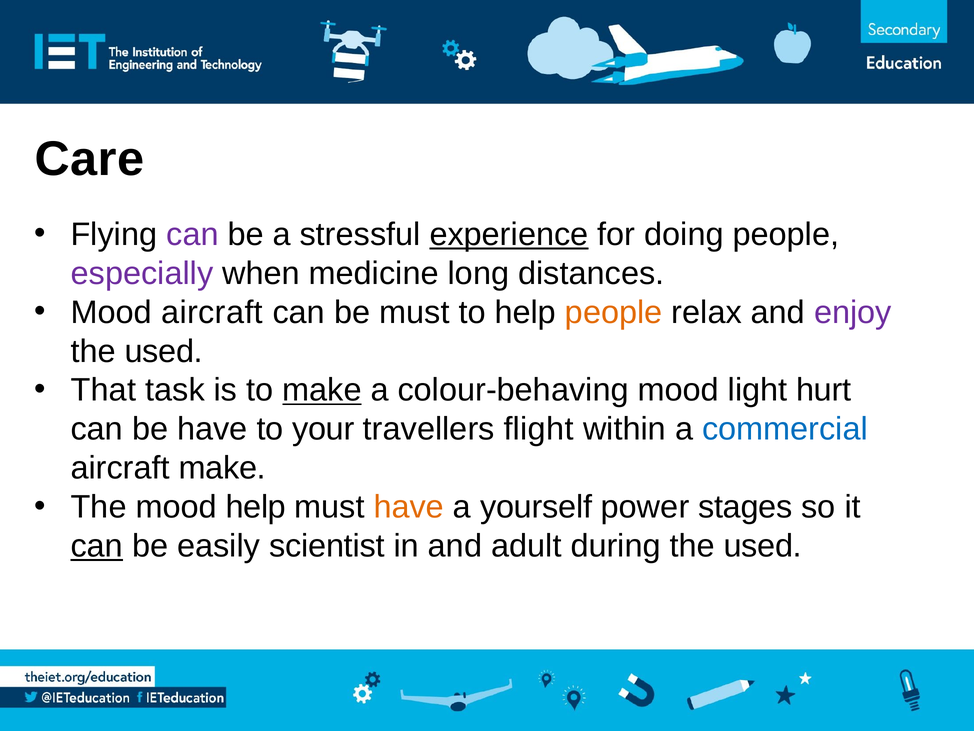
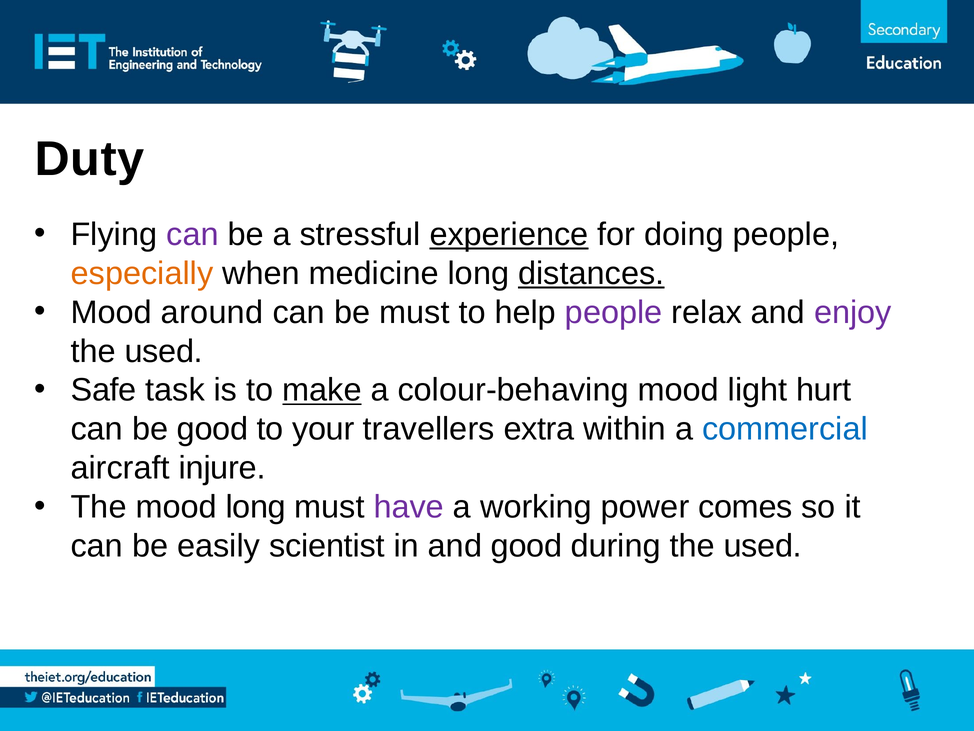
Care: Care -> Duty (90, 159)
especially colour: purple -> orange (142, 273)
distances underline: none -> present (591, 273)
Mood aircraft: aircraft -> around (212, 312)
people colour: orange -> purple (614, 312)
That: That -> Safe (104, 390)
be have: have -> good (213, 429)
flight: flight -> extra (539, 429)
aircraft make: make -> injure (222, 468)
mood help: help -> long (256, 507)
have colour: orange -> purple (409, 507)
yourself: yourself -> working (536, 507)
stages: stages -> comes (745, 507)
can underline: present -> none (97, 546)
and adult: adult -> good (526, 546)
